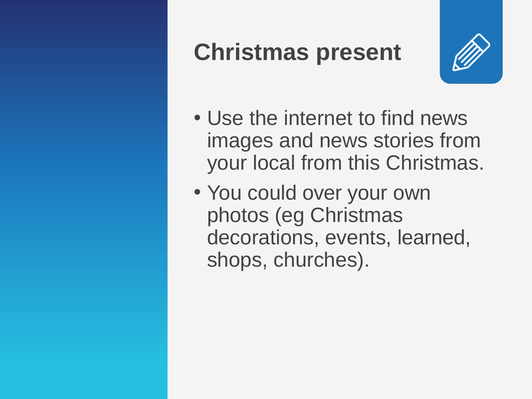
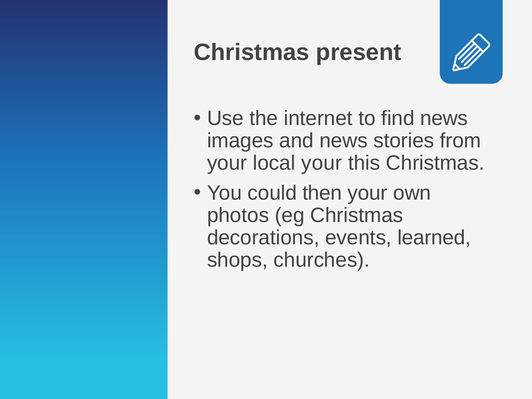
local from: from -> your (322, 163)
over: over -> then (322, 193)
